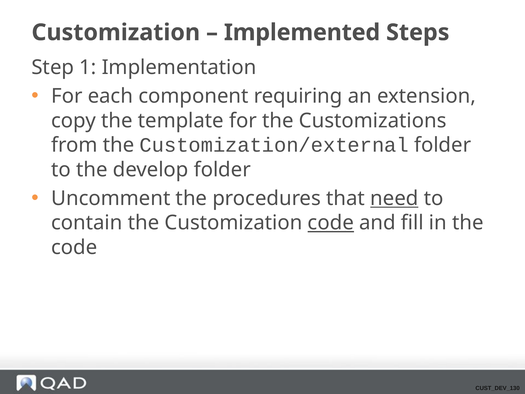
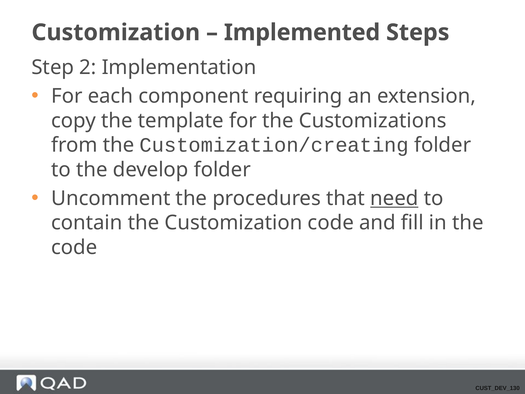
1: 1 -> 2 (88, 68)
Customization/external: Customization/external -> Customization/creating (274, 145)
code underline: present -> none (331, 223)
